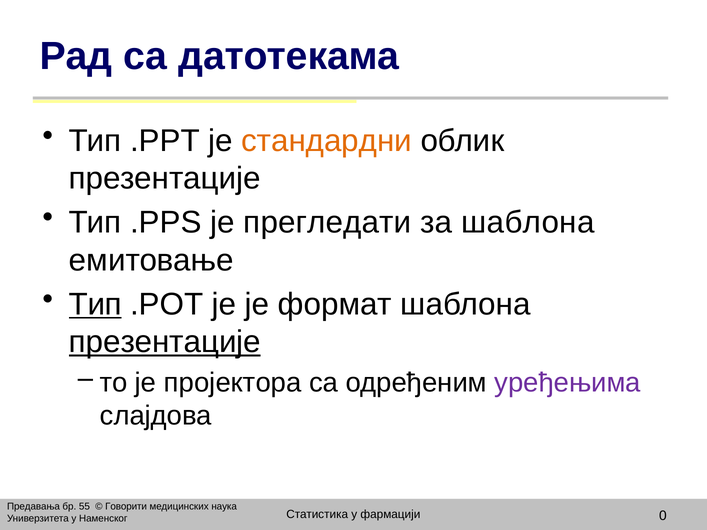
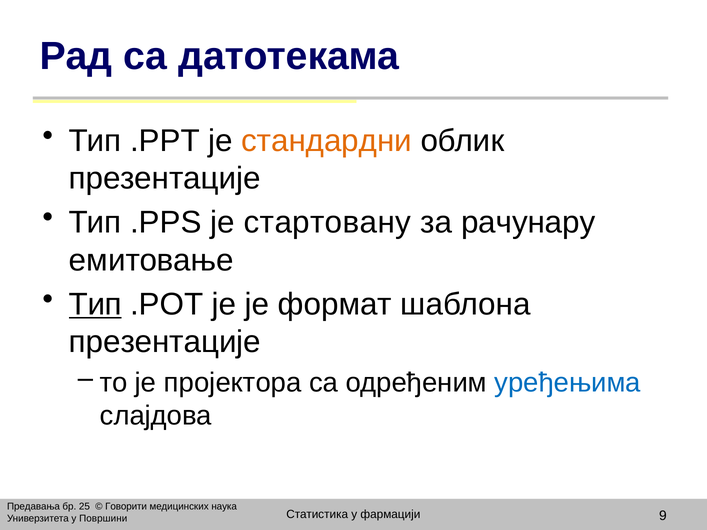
прегледати: прегледати -> стартовану (327, 223)
за шаблона: шаблона -> рачунару (528, 223)
презентације underline: present -> none (165, 342)
уређењима colour: purple -> blue (568, 383)
55: 55 -> 25 (84, 507)
Наменског: Наменског -> Површини (103, 519)
0: 0 -> 9 (663, 516)
